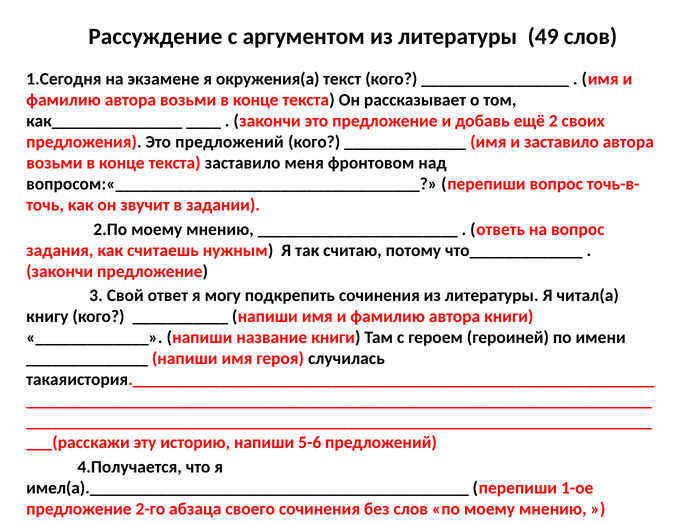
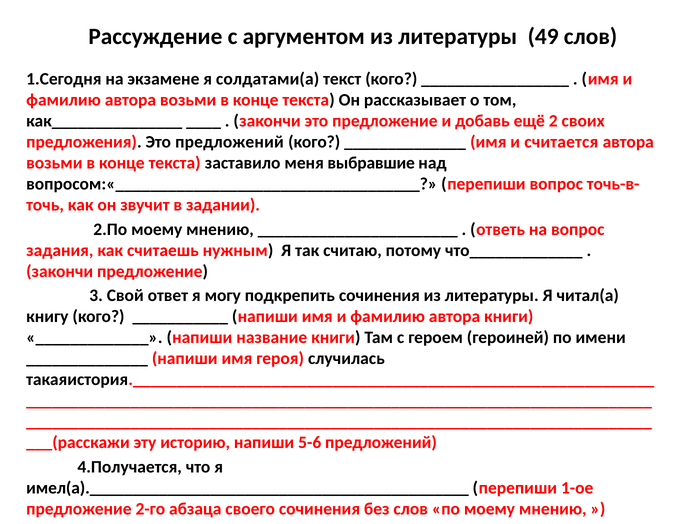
окружения(а: окружения(а -> солдатами(а (268, 79)
и заставило: заставило -> считается (561, 142)
фронтовом: фронтовом -> выбравшие (371, 163)
